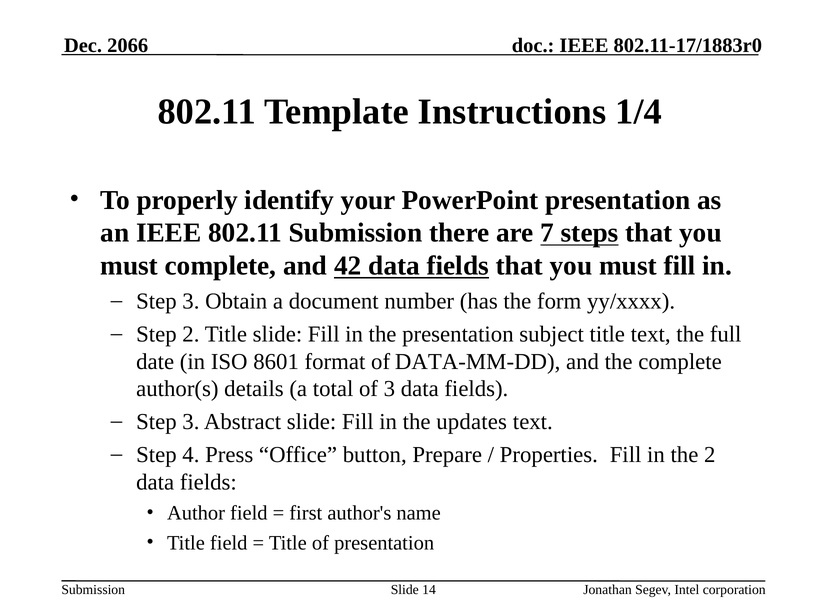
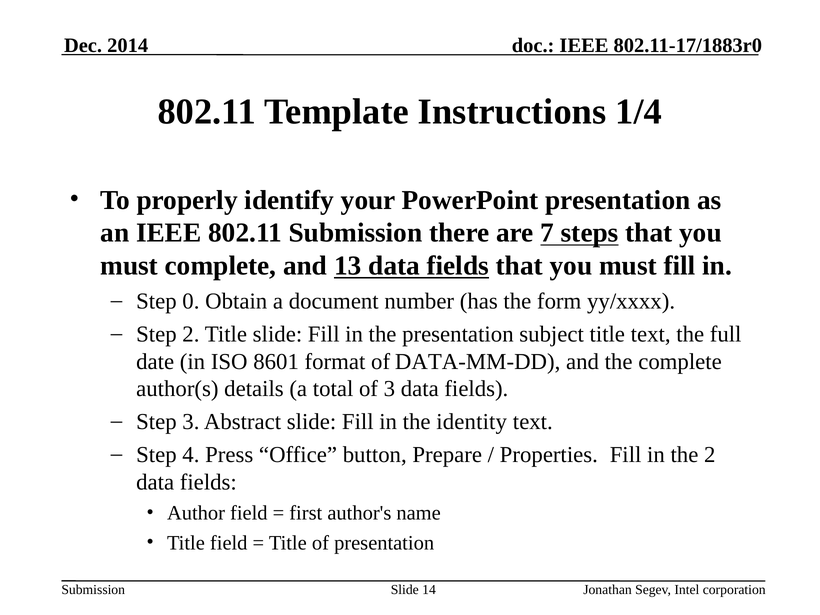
2066: 2066 -> 2014 (128, 46)
42: 42 -> 13 (348, 266)
3: 3 -> 0 (191, 301)
updates: updates -> identity (472, 422)
